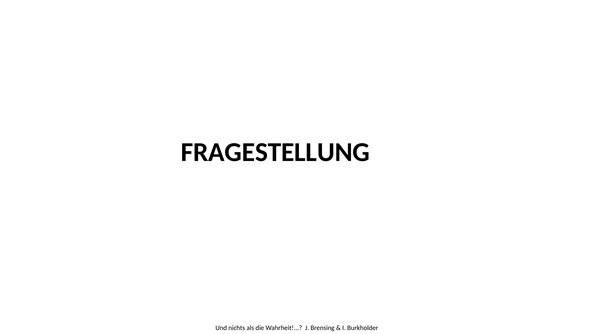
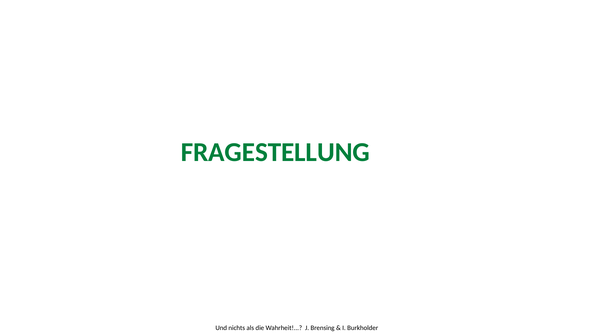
FRAGESTELLUNG colour: black -> green (275, 152)
